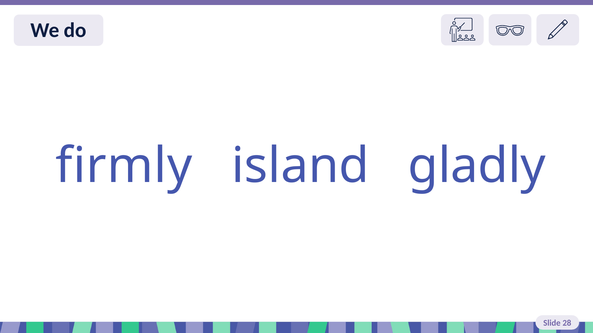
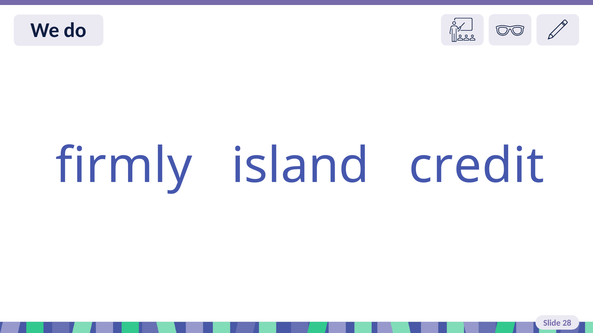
gladly: gladly -> credit (476, 166)
